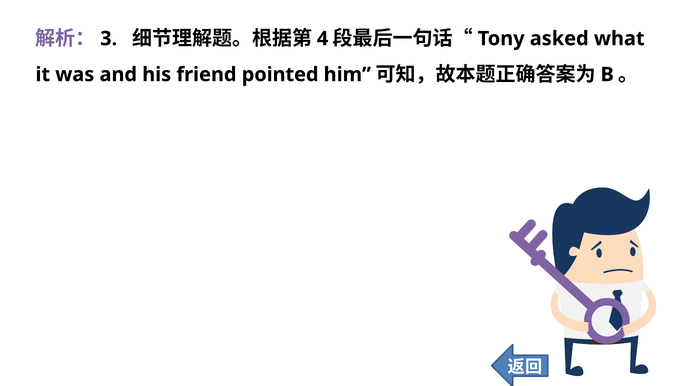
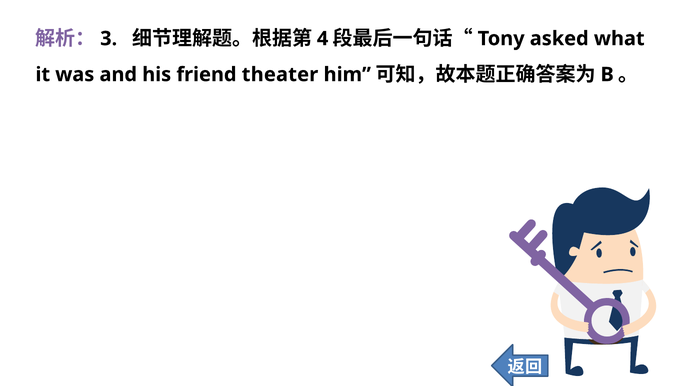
pointed: pointed -> theater (280, 75)
